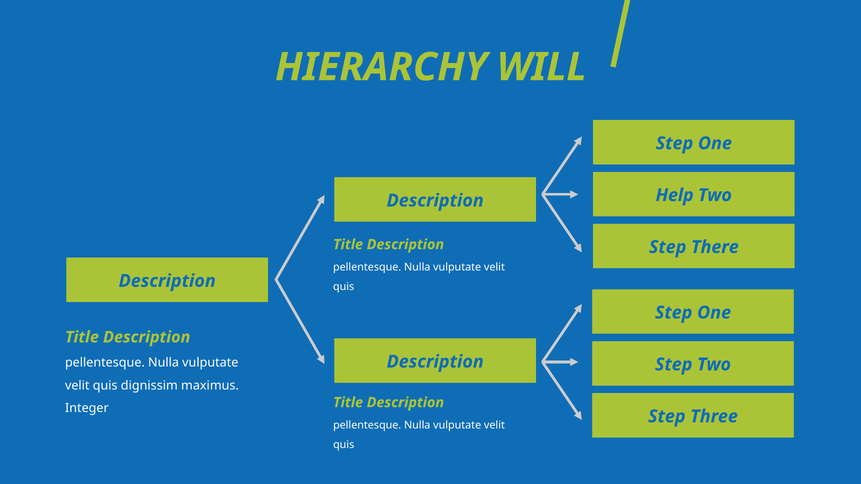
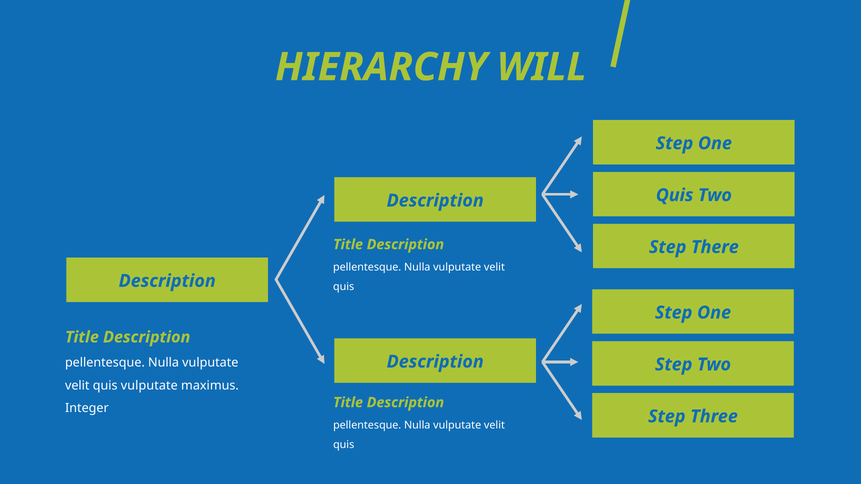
Help: Help -> Quis (675, 195)
quis dignissim: dignissim -> vulputate (149, 386)
